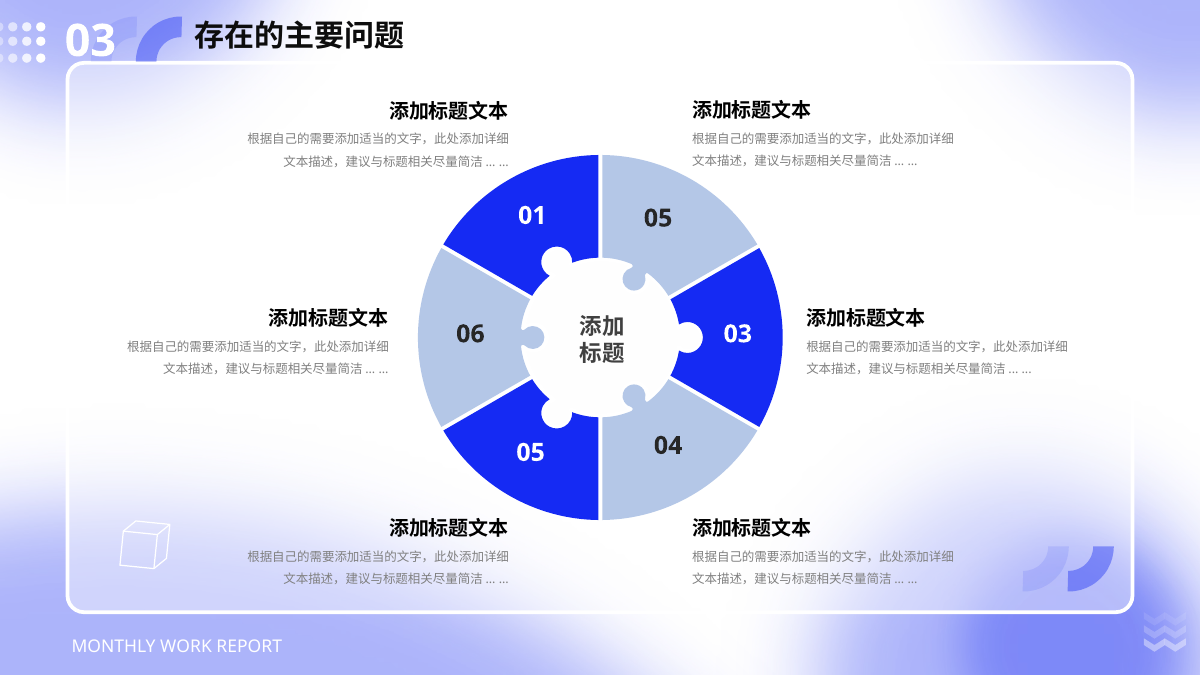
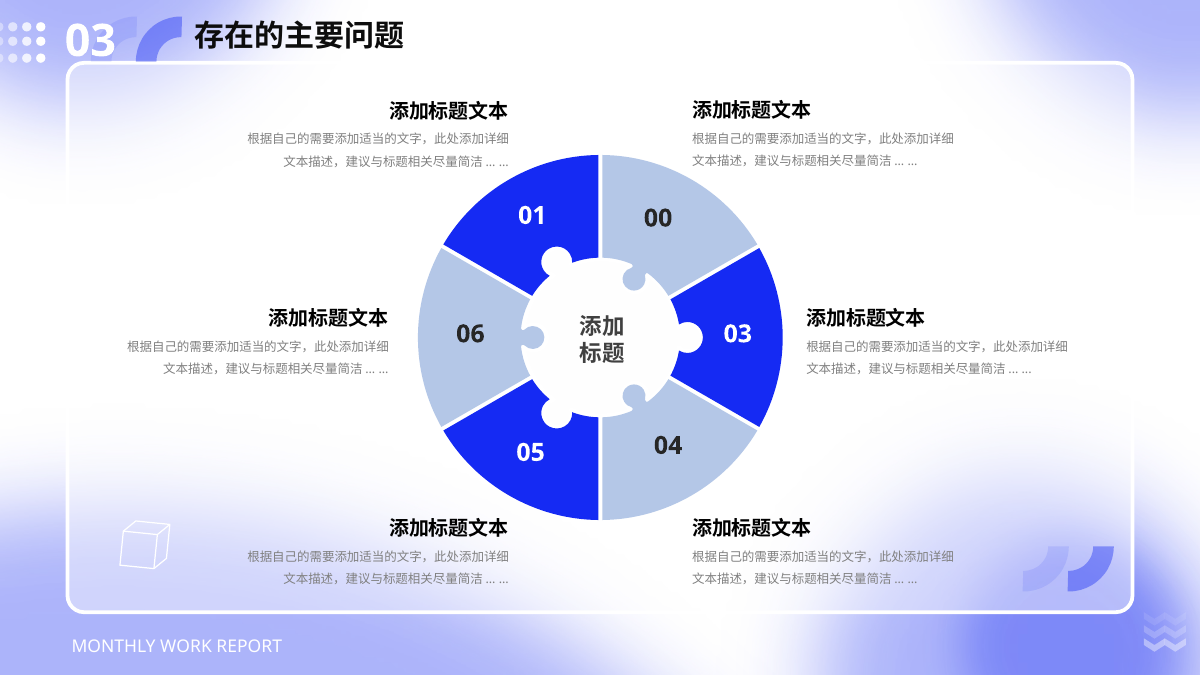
01 05: 05 -> 00 (658, 218)
